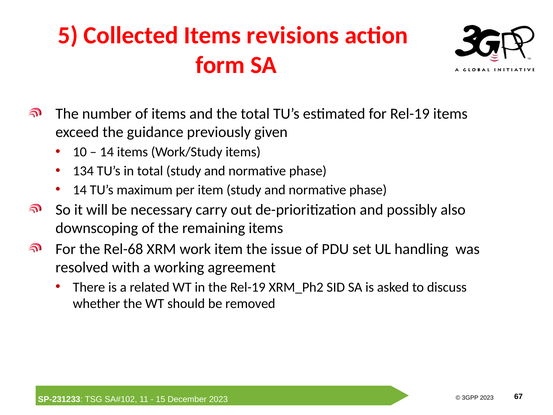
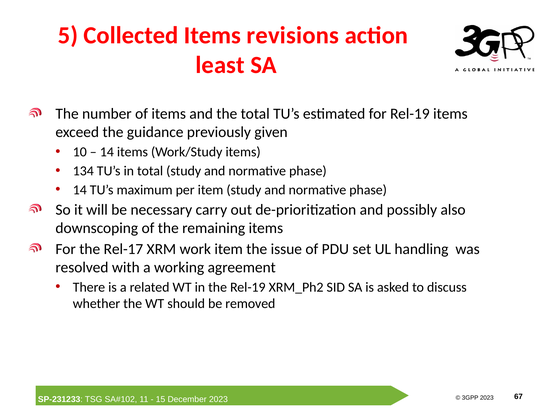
form: form -> least (220, 65)
Rel-68: Rel-68 -> Rel-17 (123, 249)
